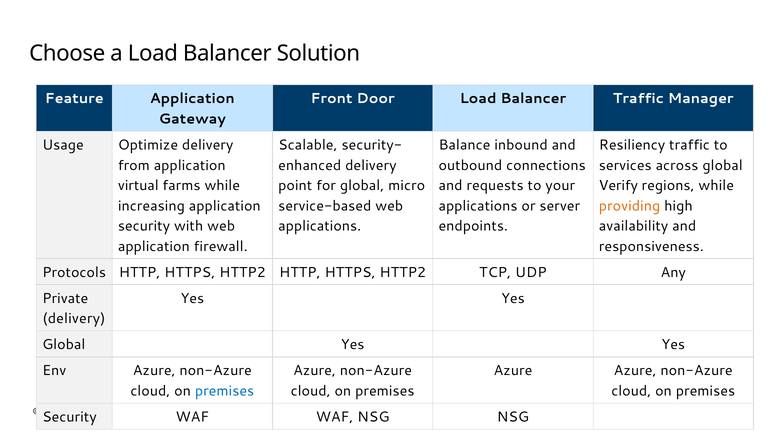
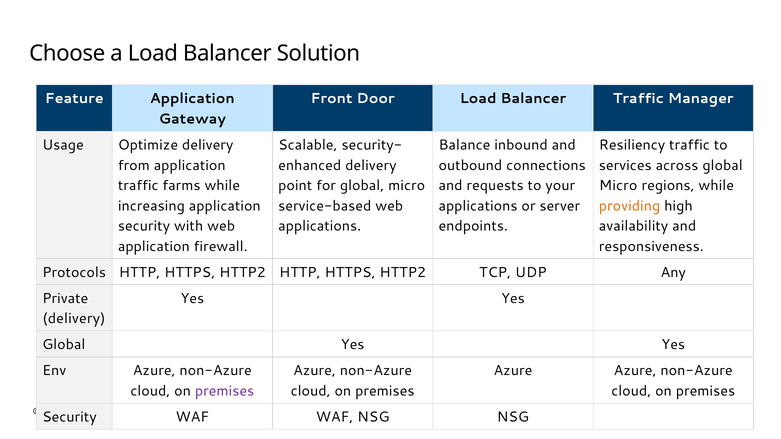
virtual: virtual -> traffic (138, 186)
Verify: Verify -> Micro (618, 186)
premises colour: blue -> purple (225, 391)
